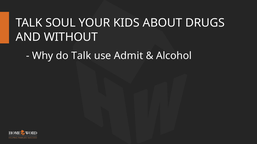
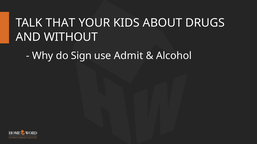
SOUL: SOUL -> THAT (60, 23)
do Talk: Talk -> Sign (81, 56)
